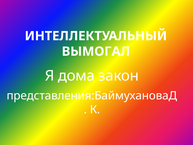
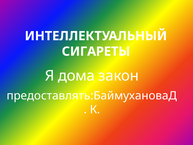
ВЫМОГАЛ: ВЫМОГАЛ -> СИГАРЕТЫ (96, 51)
представления:БаймухановаД: представления:БаймухановаД -> предоставлять:БаймухановаД (92, 95)
